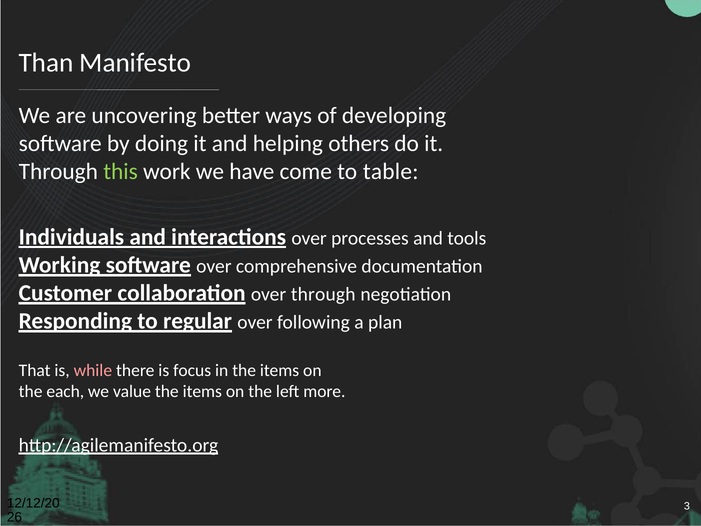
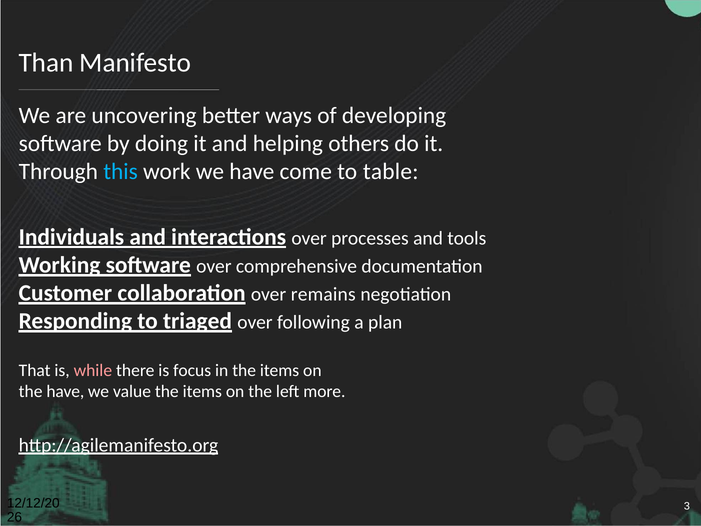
this colour: light green -> light blue (121, 172)
over through: through -> remains (323, 294)
regular: regular -> triaged (197, 321)
the each: each -> have (65, 391)
